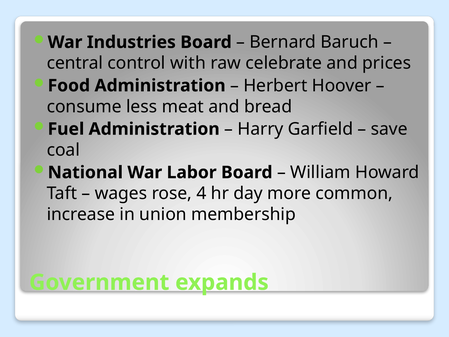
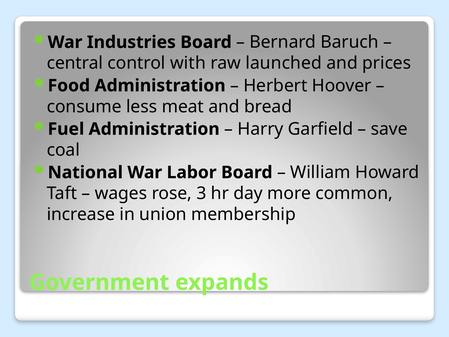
celebrate: celebrate -> launched (284, 63)
4: 4 -> 3 (201, 193)
